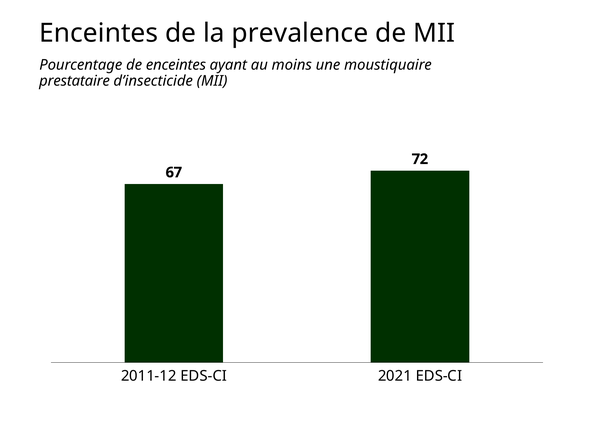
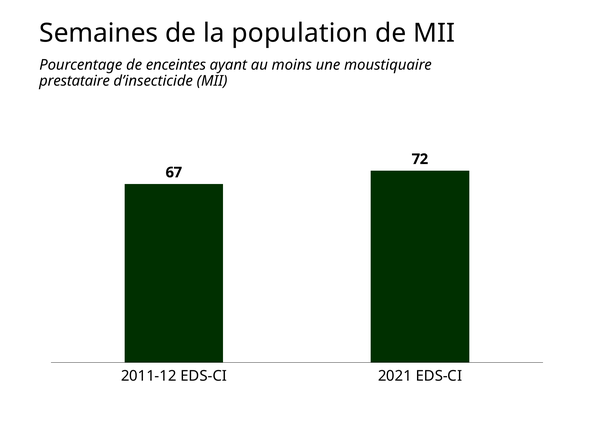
Enceintes: Enceintes -> Semaines (99, 33)
prevalence: prevalence -> population (300, 33)
